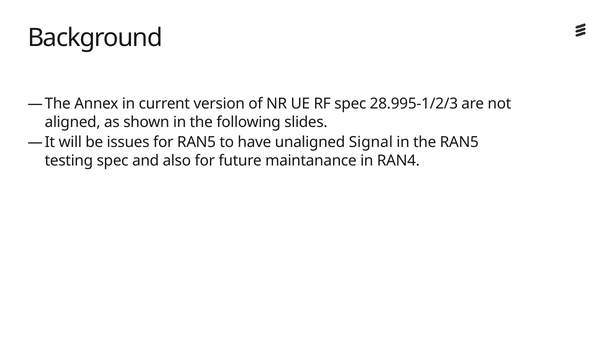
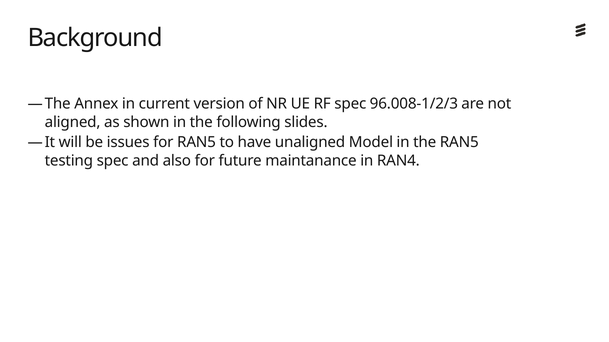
28.995-1/2/3: 28.995-1/2/3 -> 96.008-1/2/3 (414, 104)
Signal: Signal -> Model (371, 143)
